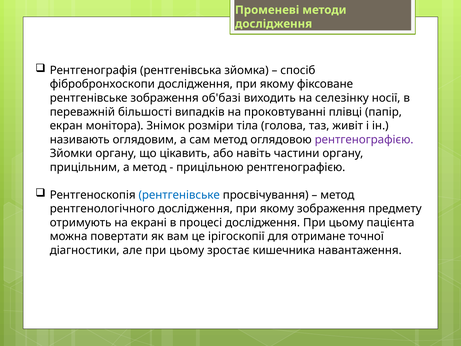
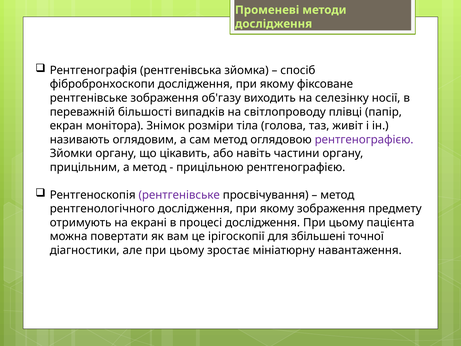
об'базі: об'базі -> об'газу (221, 98)
проковтуванні: проковтуванні -> світлопроводу (285, 112)
рентгенівське colour: blue -> purple (179, 195)
отримане: отримане -> збільшені (318, 236)
кишечника: кишечника -> мініатюрну (284, 250)
